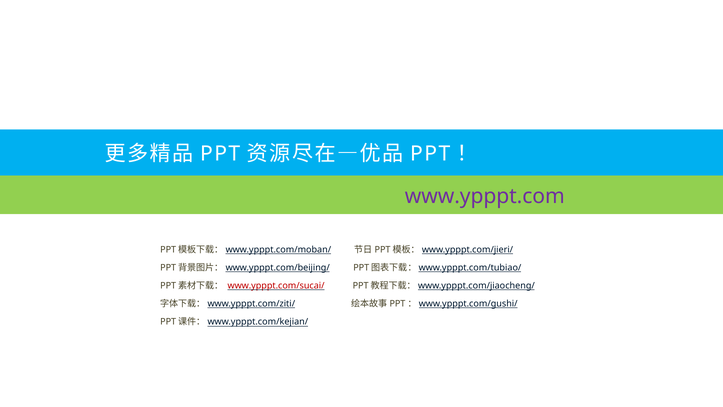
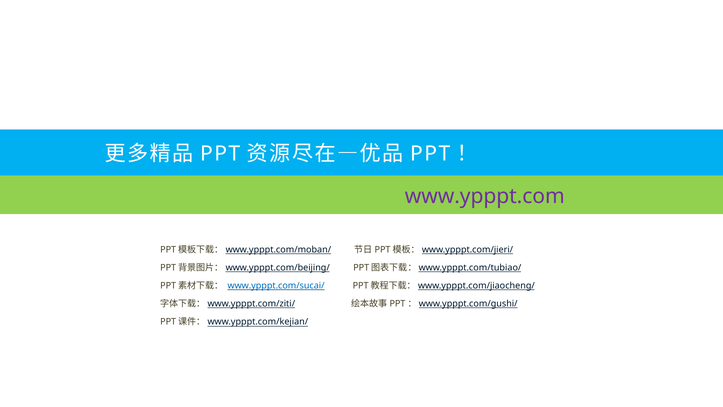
www.ypppt.com/sucai/ colour: red -> blue (276, 286)
